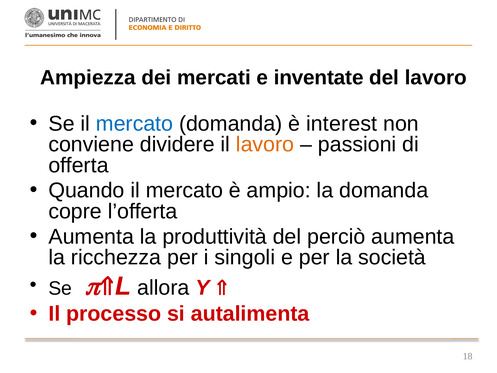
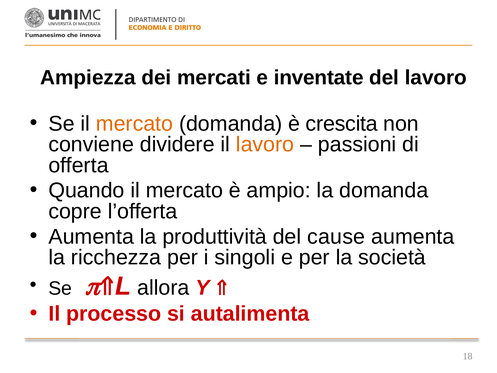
mercato colour: blue -> orange (135, 124)
interest: interest -> crescita (342, 124)
perciò: perciò -> cause (336, 237)
